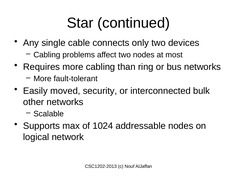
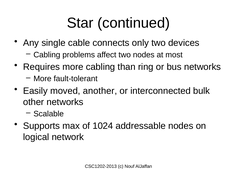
security: security -> another (100, 91)
